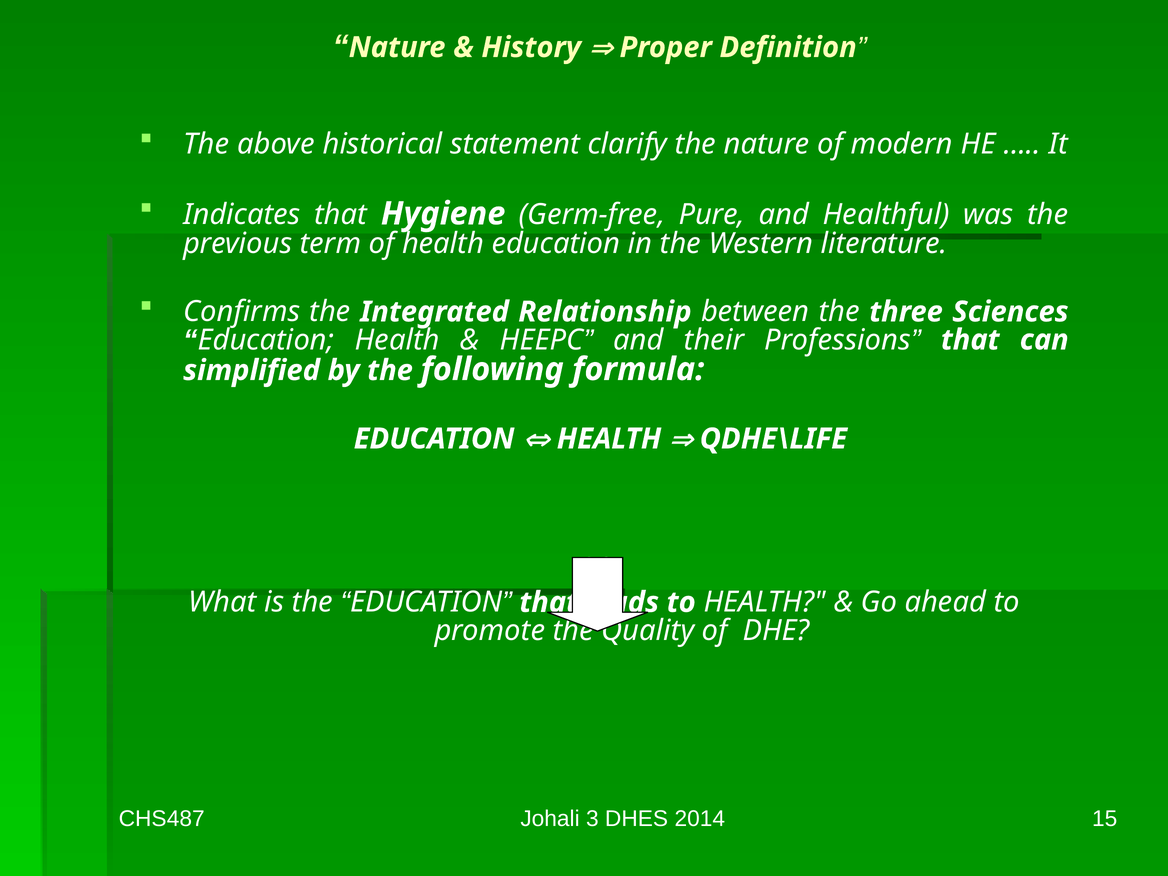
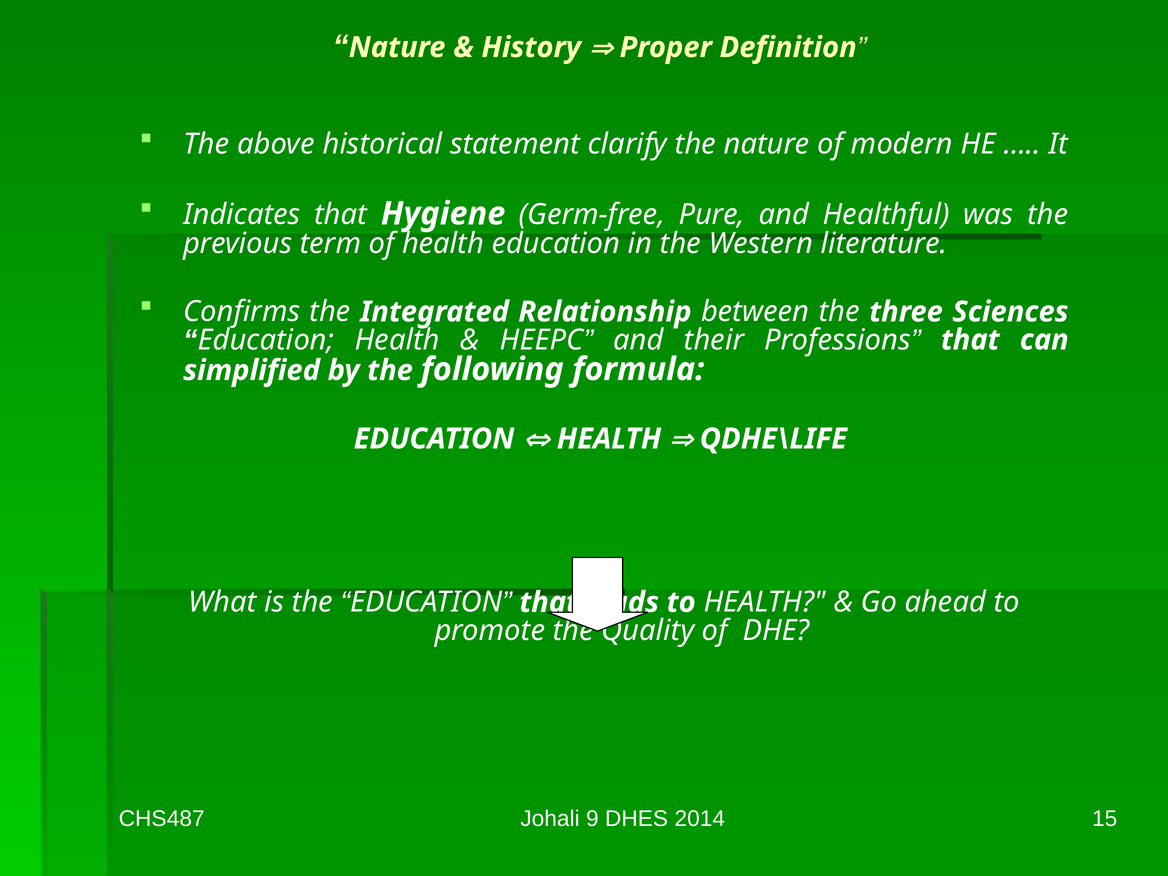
3: 3 -> 9 (592, 819)
